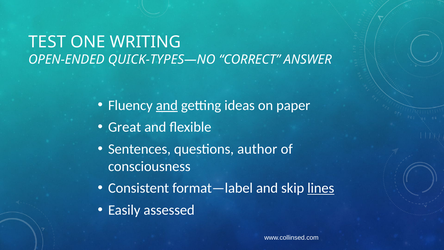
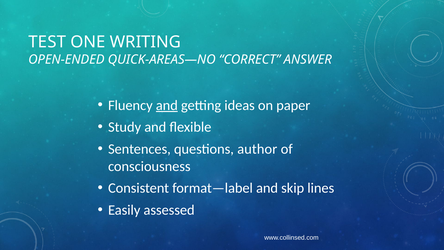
QUICK-TYPES—NO: QUICK-TYPES—NO -> QUICK-AREAS—NO (162, 60)
Great: Great -> Study (125, 127)
lines underline: present -> none (321, 188)
